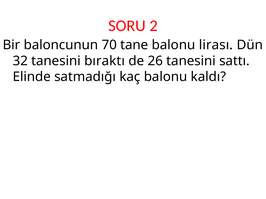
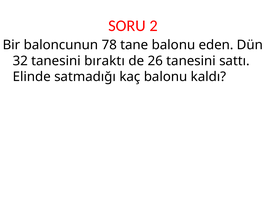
70: 70 -> 78 (109, 45)
lirası: lirası -> eden (216, 45)
